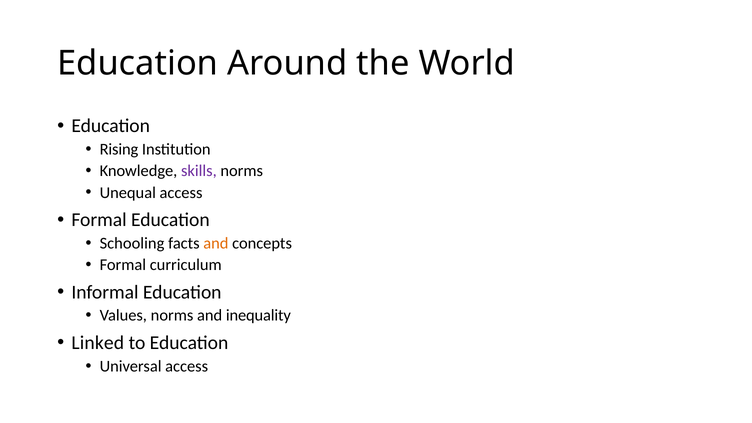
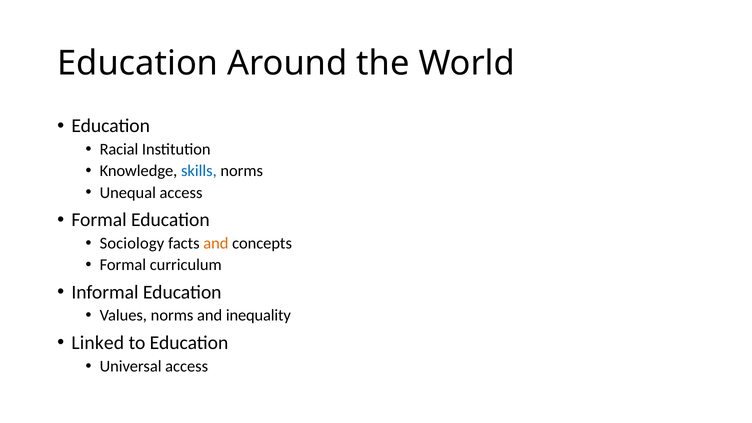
Rising: Rising -> Racial (119, 149)
skills colour: purple -> blue (199, 171)
Schooling: Schooling -> Sociology (132, 243)
